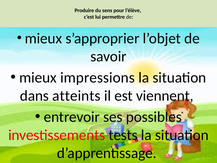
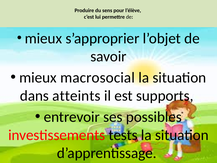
impressions: impressions -> macrosocial (97, 78)
viennent: viennent -> supports (165, 96)
